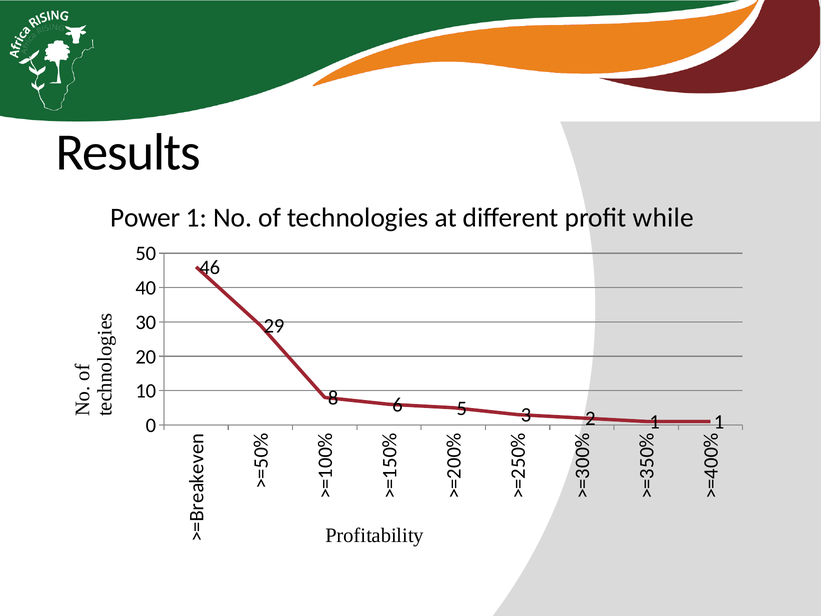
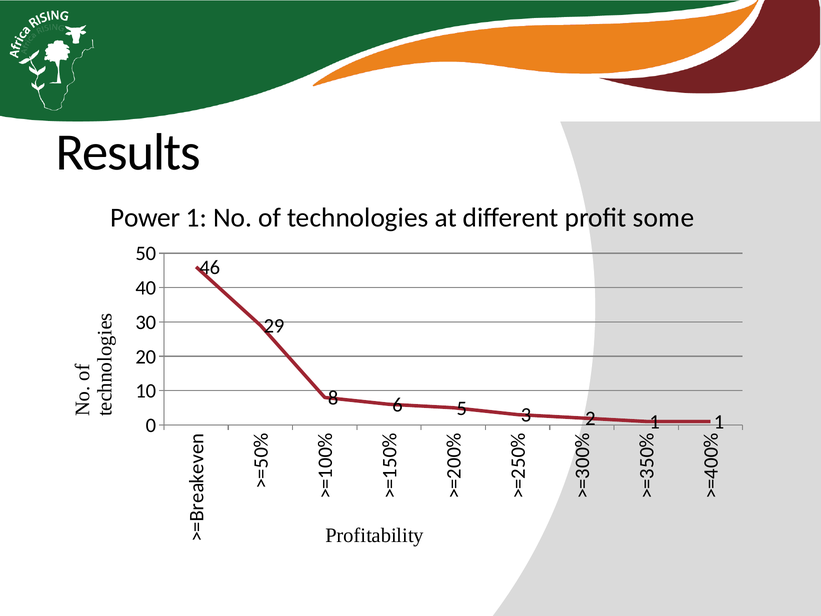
while: while -> some (663, 218)
